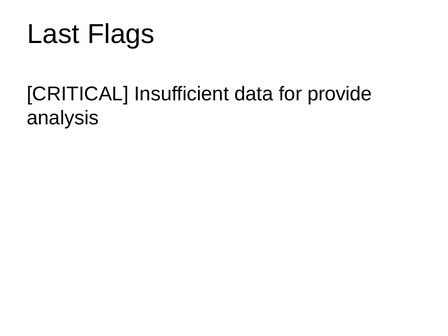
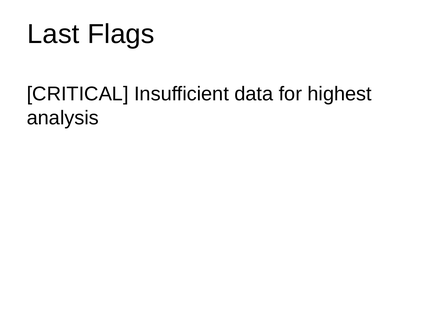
provide: provide -> highest (340, 94)
